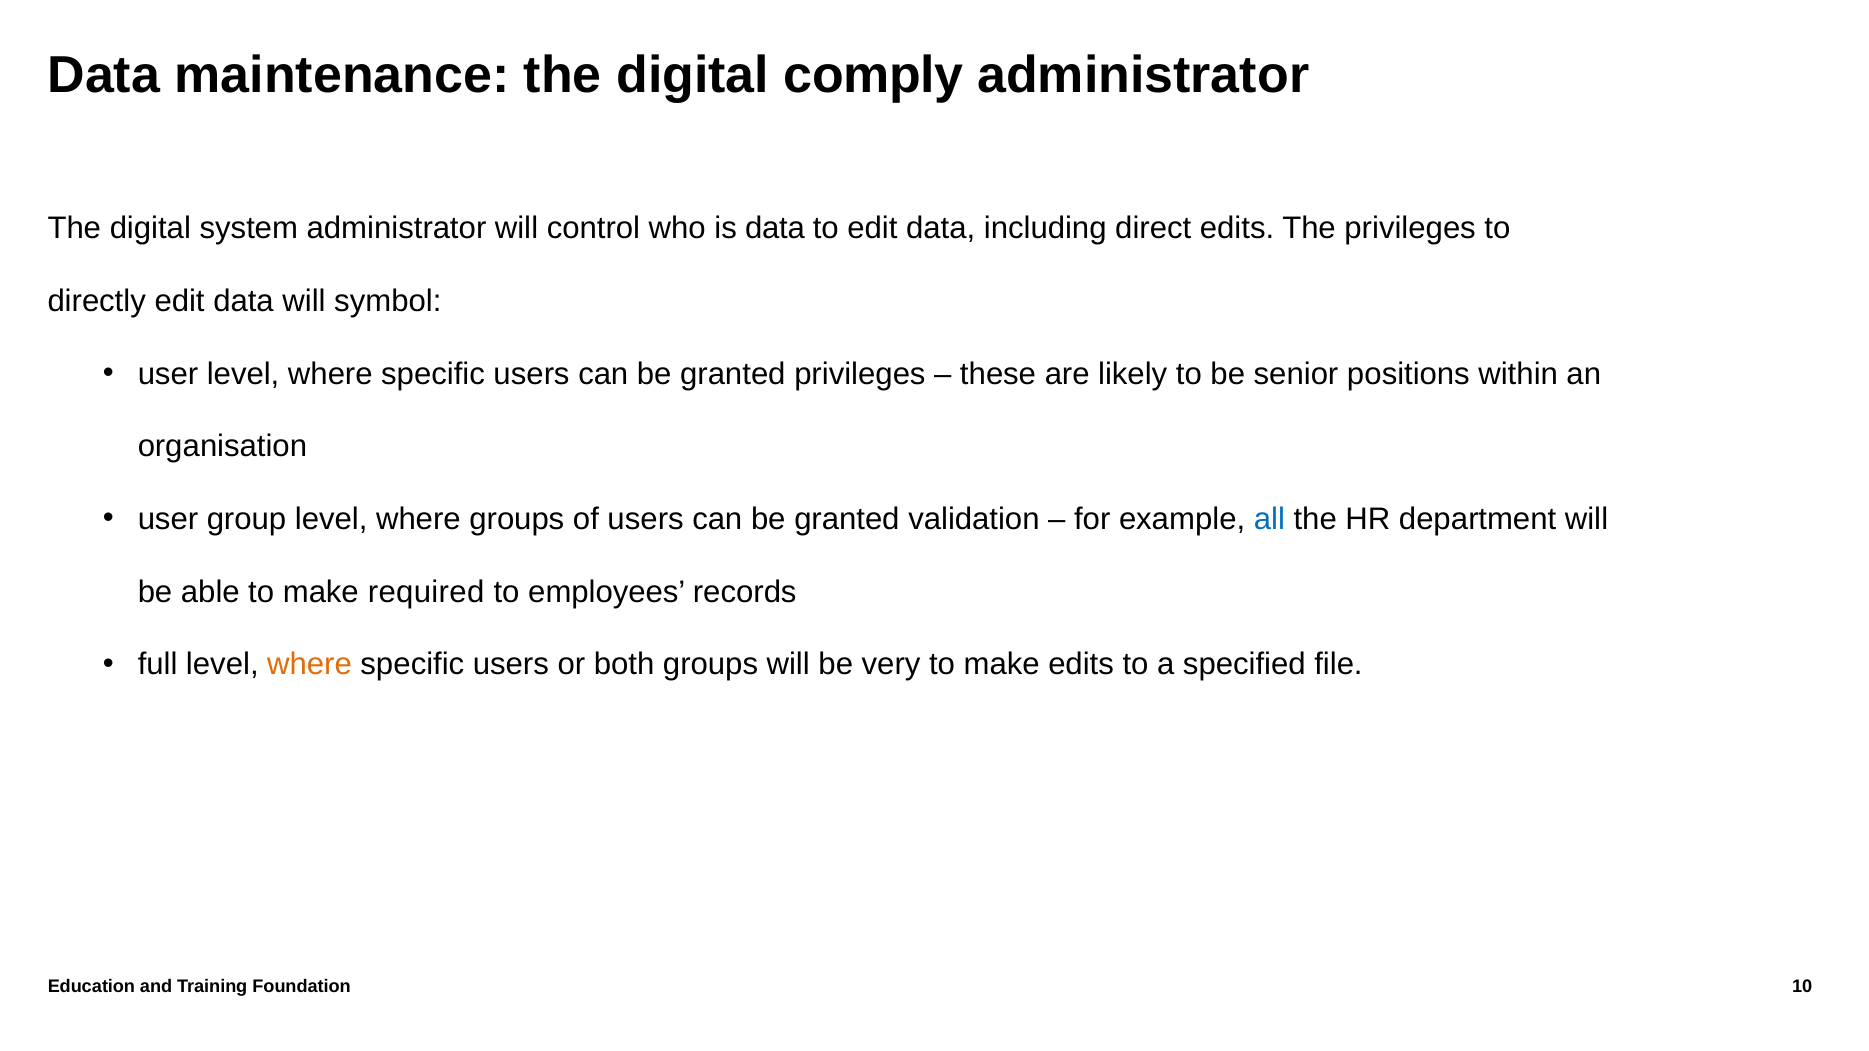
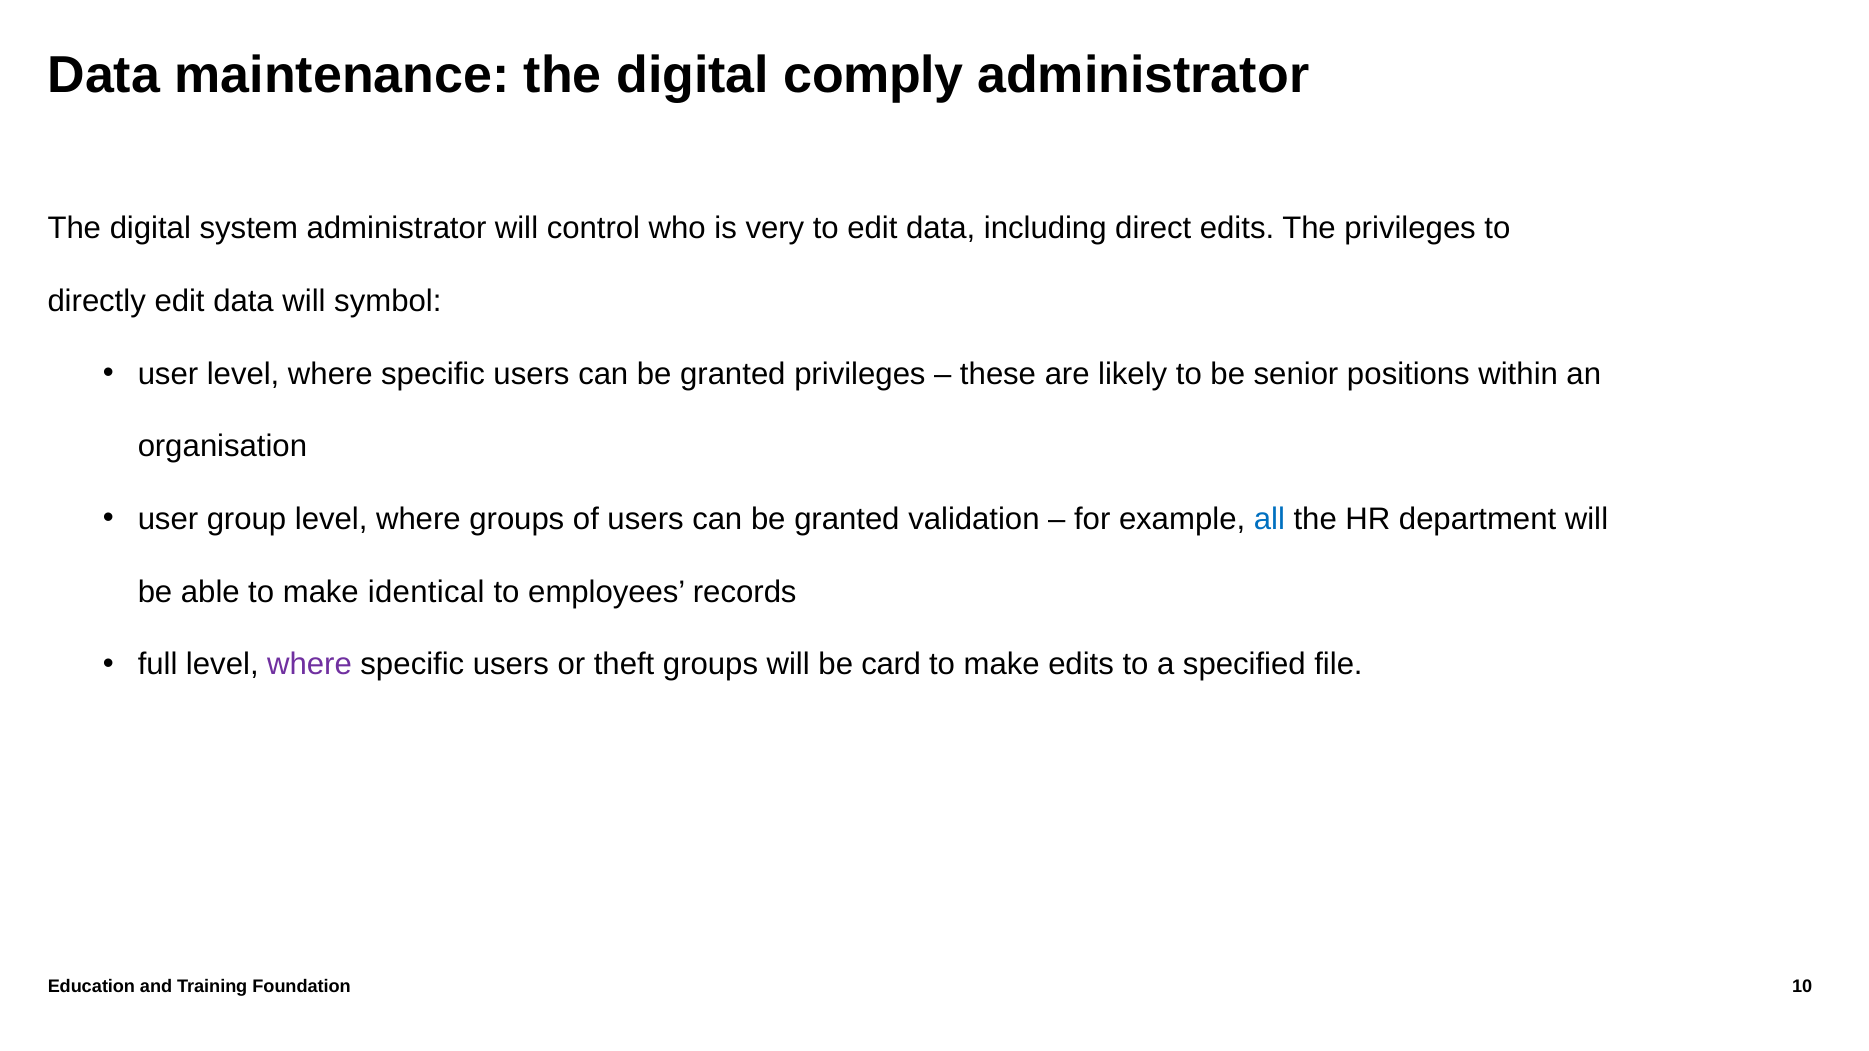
is data: data -> very (775, 229)
required: required -> identical (426, 592)
where colour: orange -> purple (310, 665)
both: both -> theft (624, 665)
very: very -> card (891, 665)
